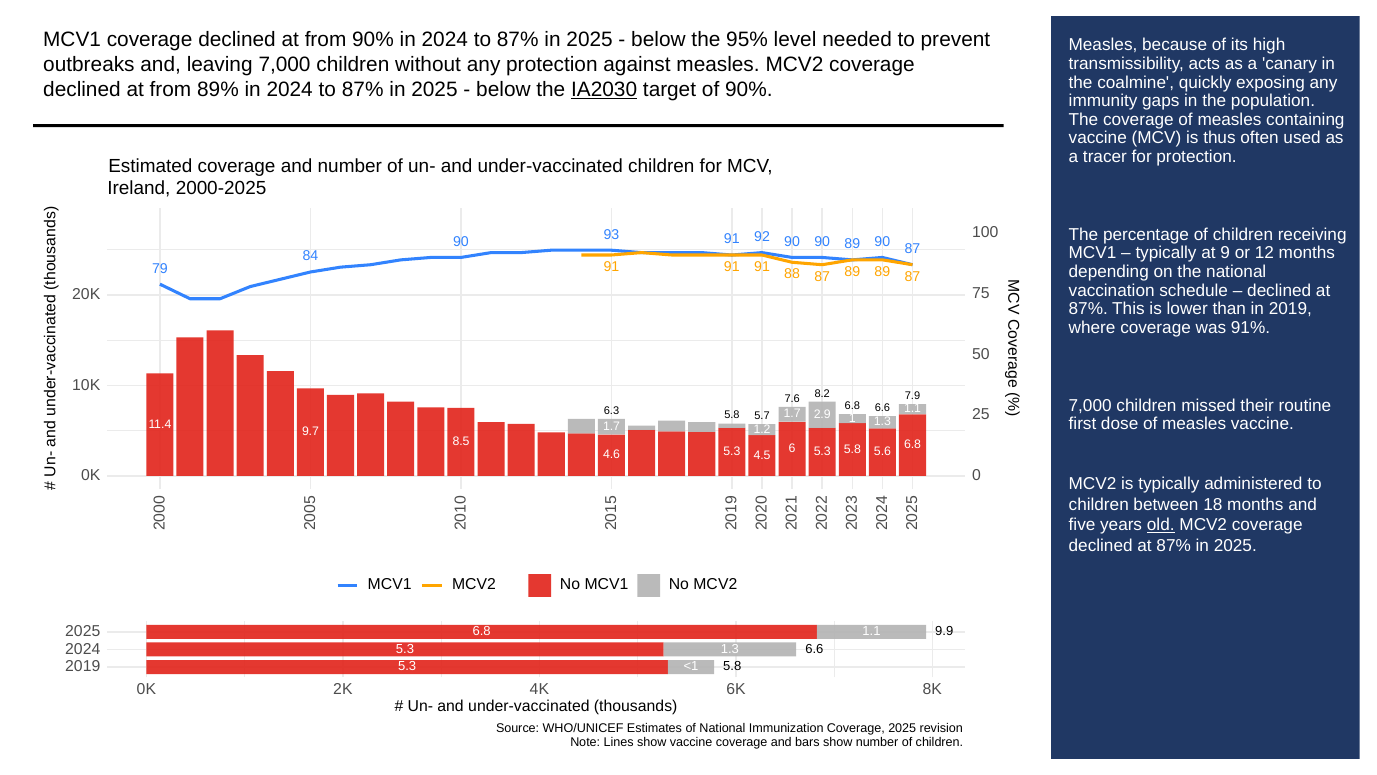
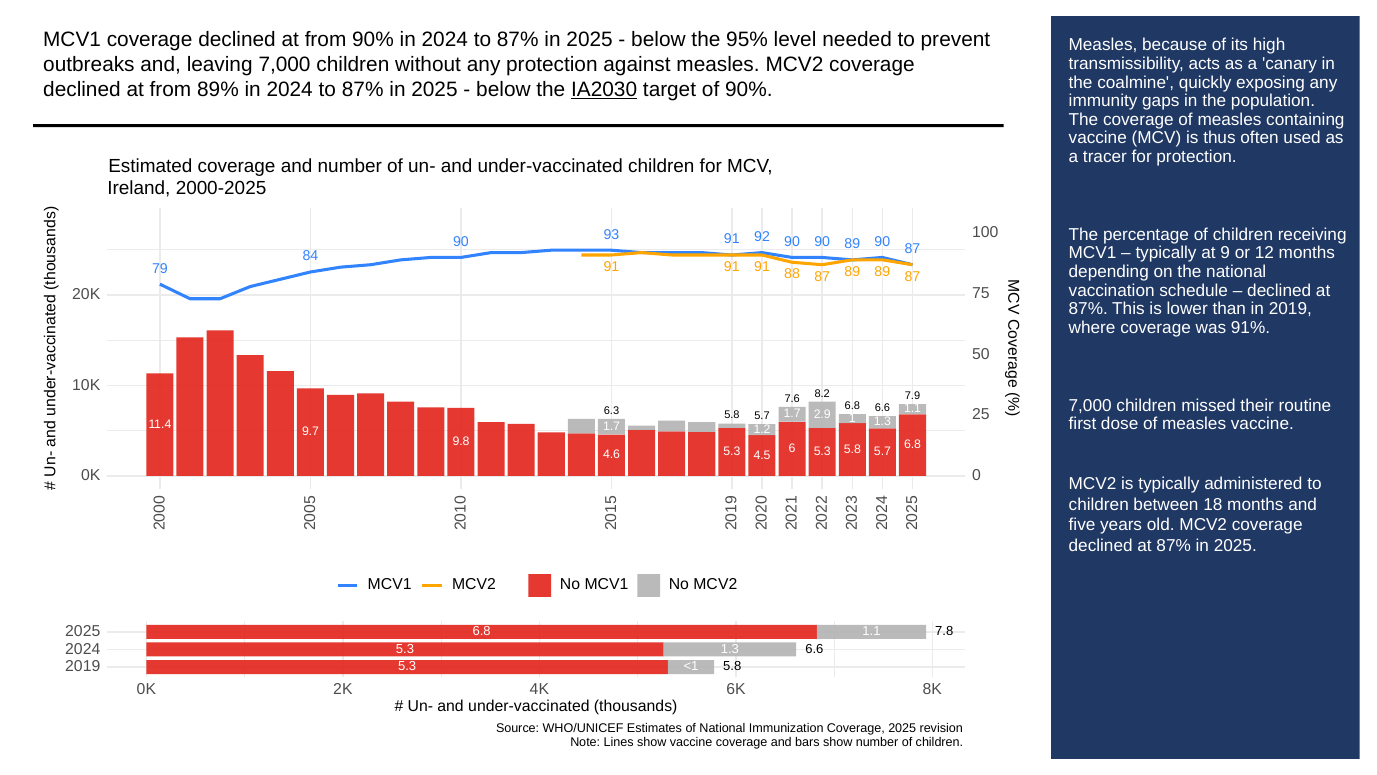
8.5: 8.5 -> 9.8 (461, 441)
5.3 5.8 5.6: 5.6 -> 5.7 (882, 451)
old underline: present -> none (1161, 525)
9.9: 9.9 -> 7.8 (944, 631)
